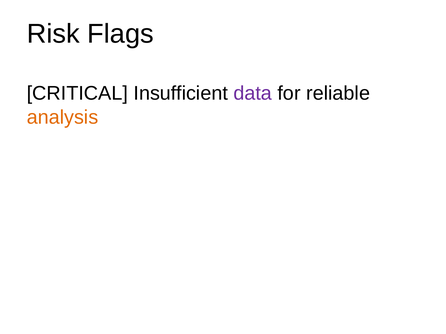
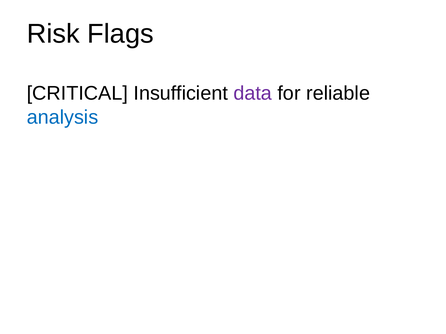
analysis colour: orange -> blue (63, 117)
